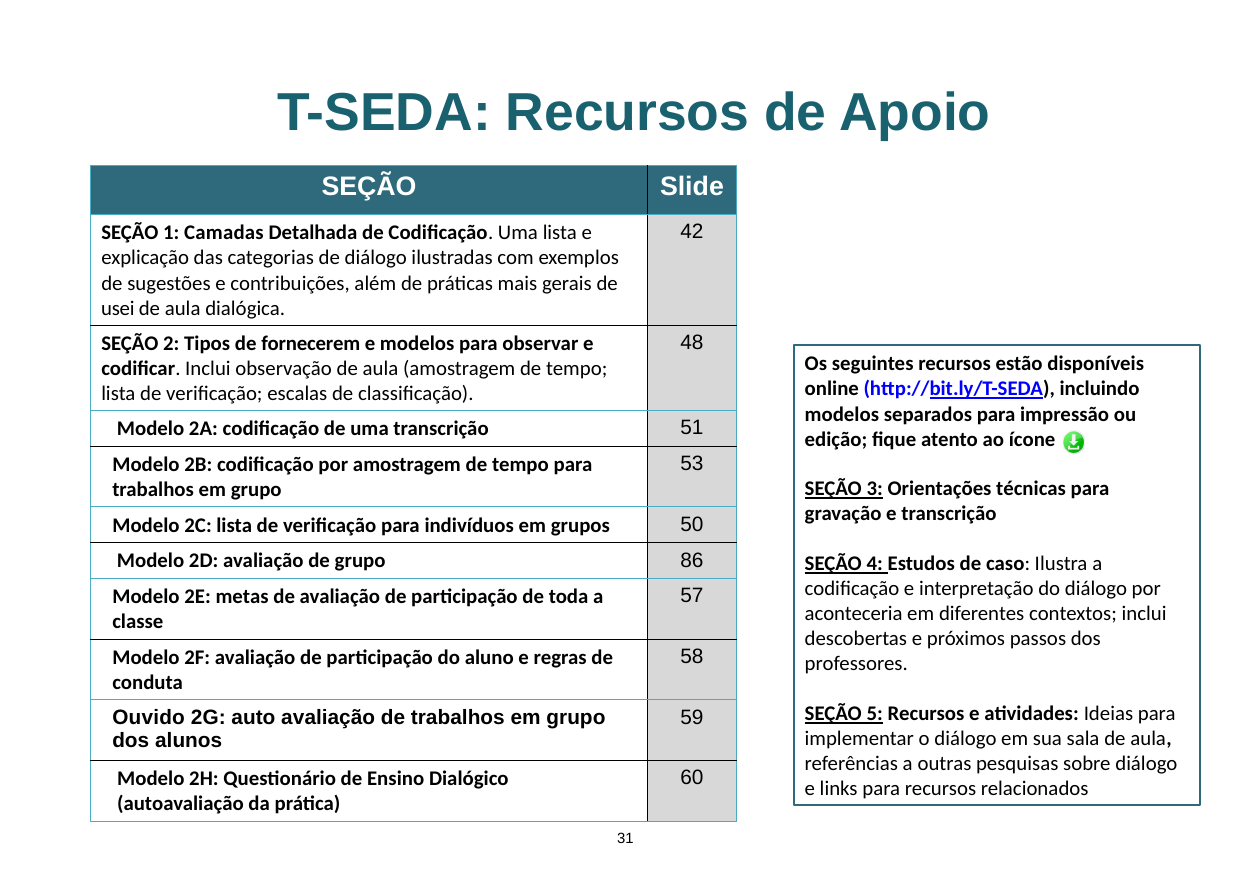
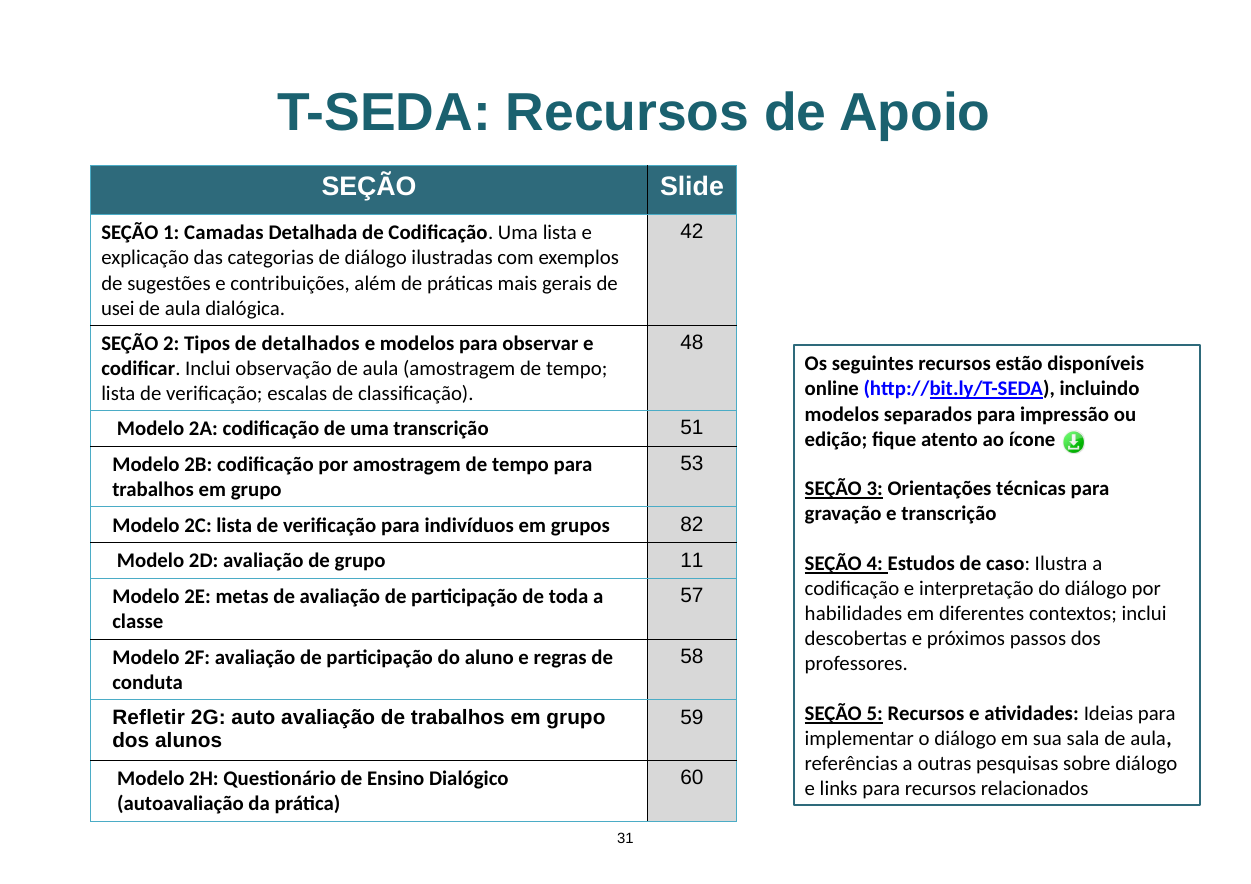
fornecerem: fornecerem -> detalhados (311, 344)
50: 50 -> 82 (692, 525)
86: 86 -> 11 (692, 561)
aconteceria: aconteceria -> habilidades (854, 614)
Ouvido: Ouvido -> Refletir (149, 718)
